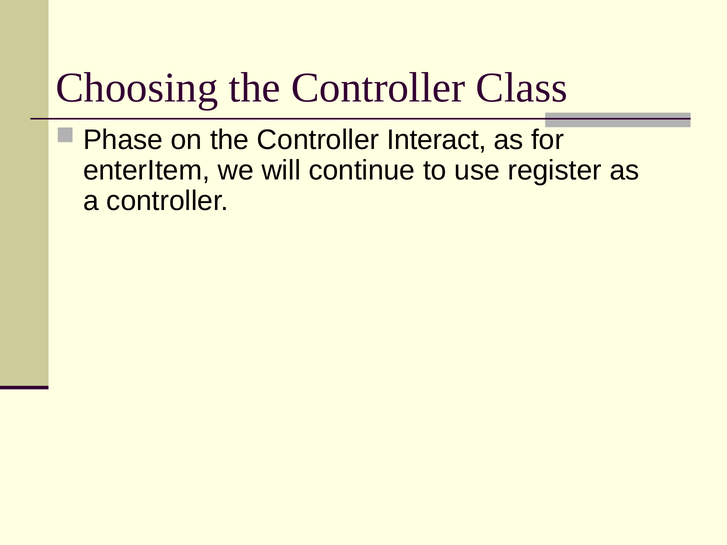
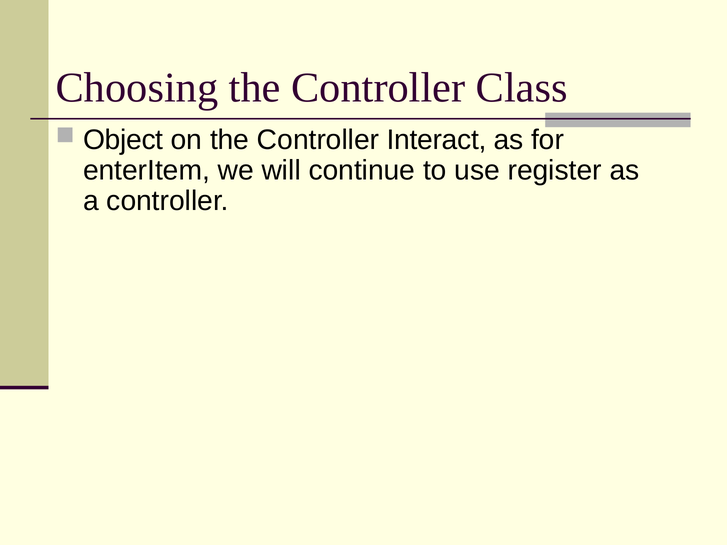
Phase: Phase -> Object (123, 140)
